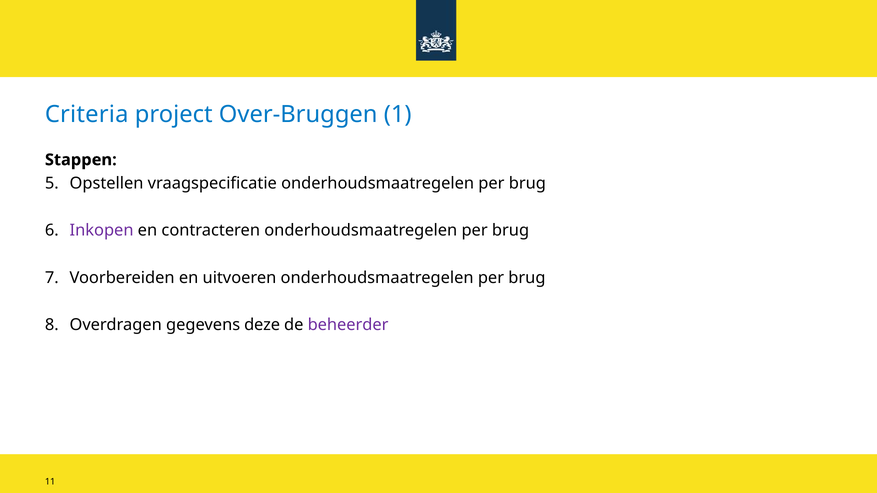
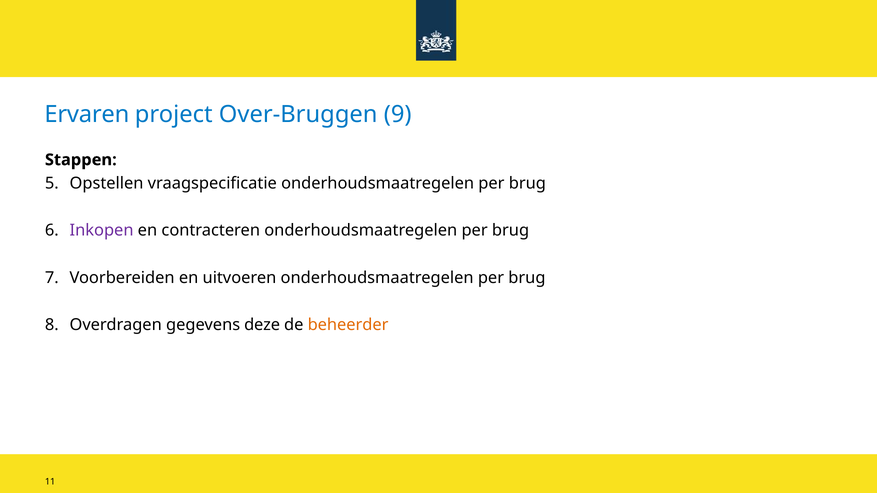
Criteria: Criteria -> Ervaren (87, 115)
1: 1 -> 9 (398, 115)
beheerder colour: purple -> orange (348, 325)
